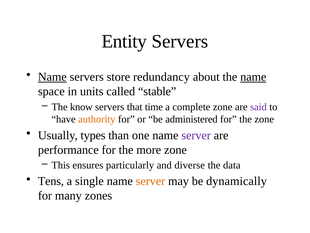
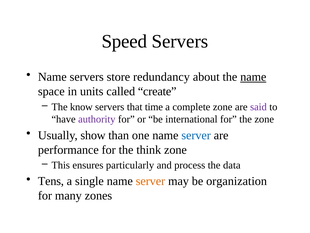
Entity: Entity -> Speed (124, 41)
Name underline: present -> none (52, 77)
stable: stable -> create (157, 91)
authority colour: orange -> purple (97, 119)
administered: administered -> international (191, 119)
types: types -> show (93, 135)
server colour: purple -> blue (196, 135)
more: more -> think (149, 149)
diverse: diverse -> process (190, 165)
dynamically: dynamically -> organization (237, 181)
